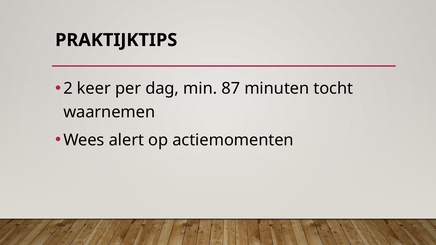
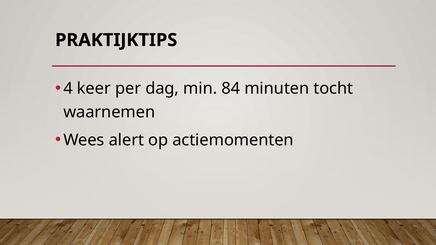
2: 2 -> 4 (68, 89)
87: 87 -> 84 (231, 89)
